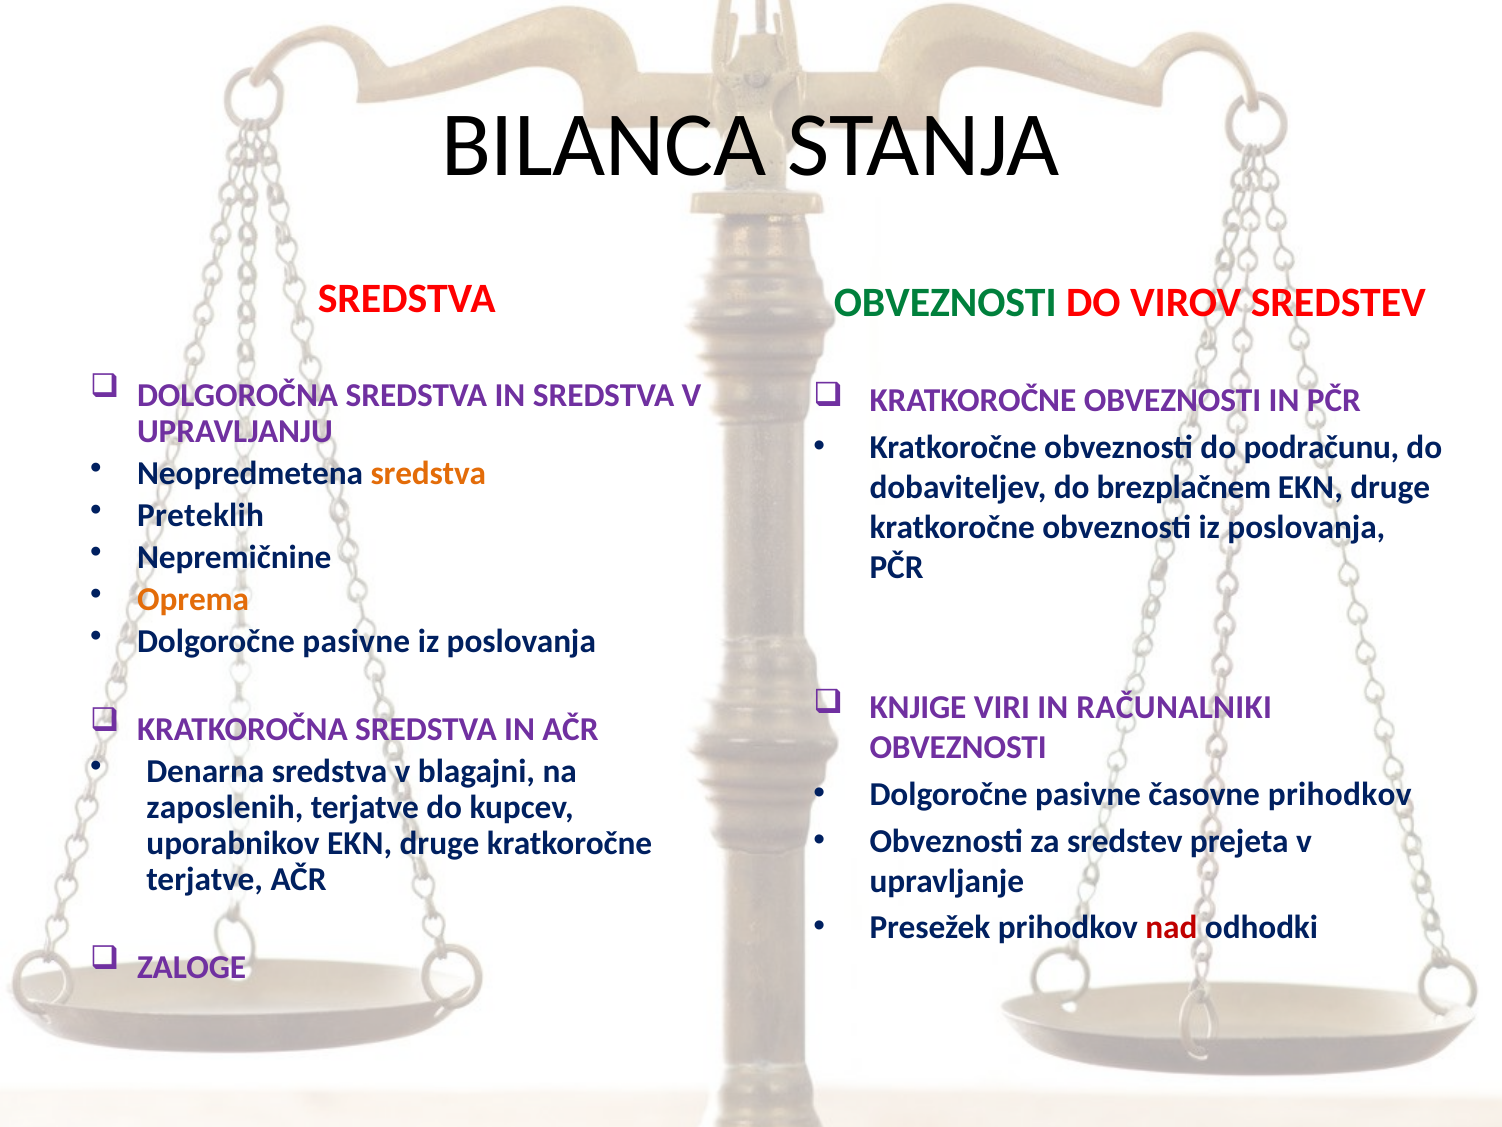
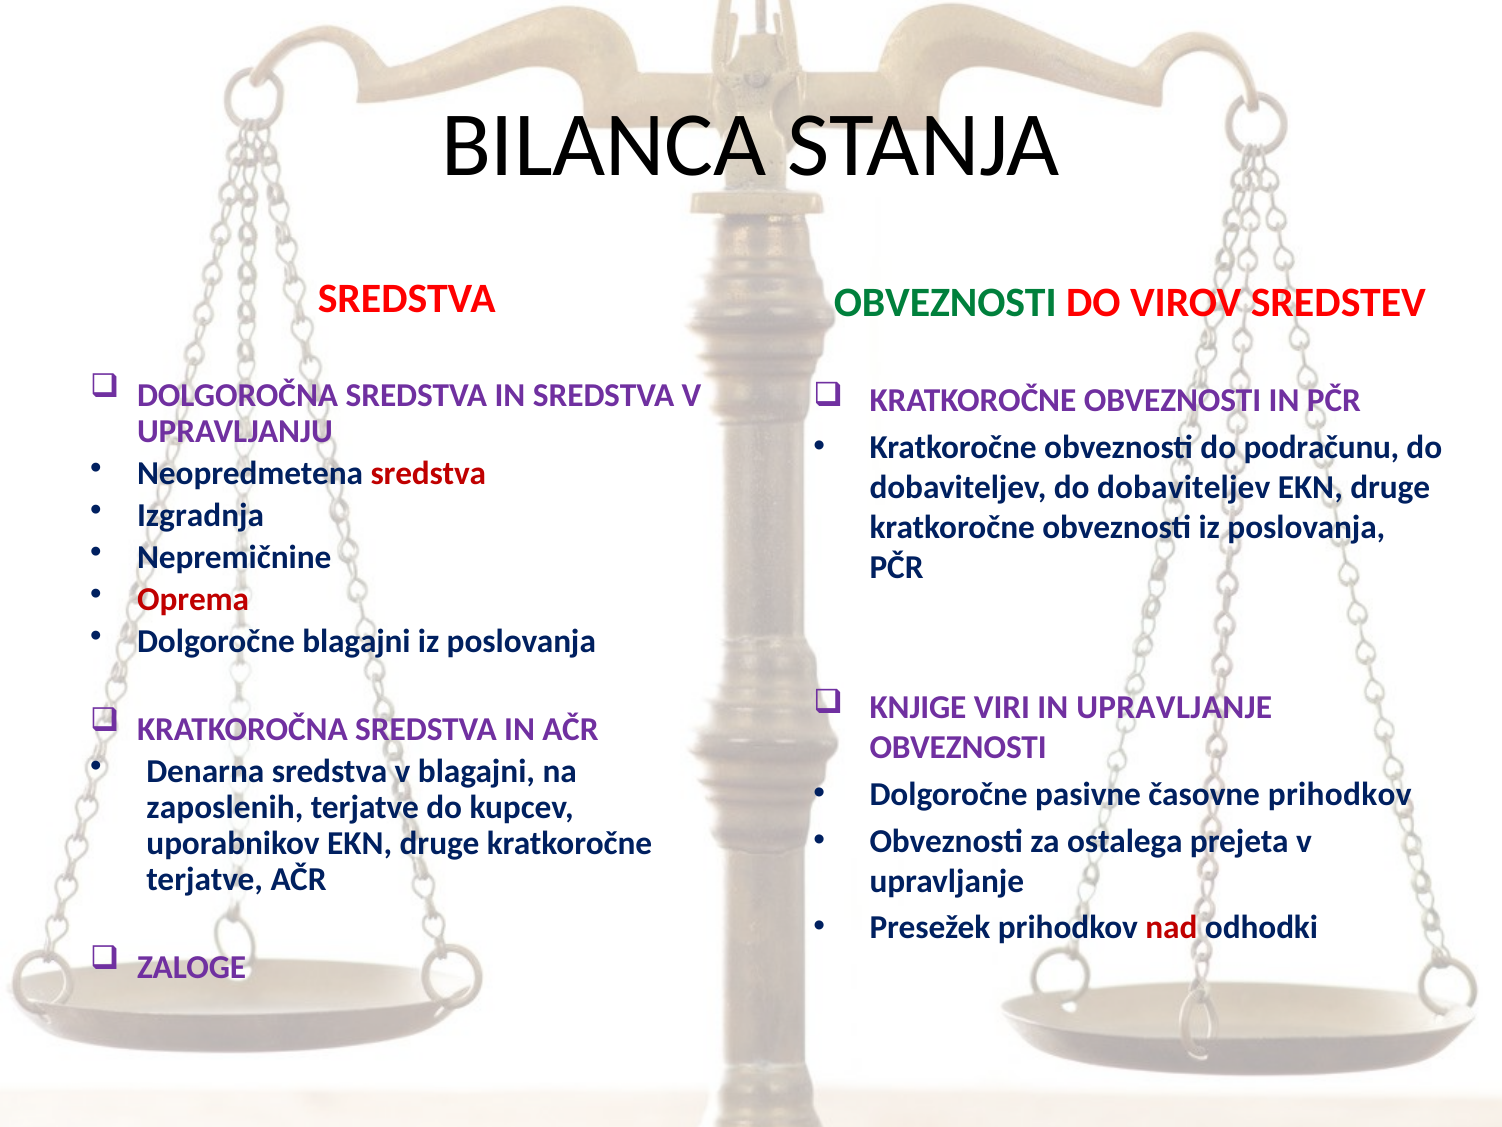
sredstva colour: orange -> red (428, 474)
dobaviteljev do brezplačnem: brezplačnem -> dobaviteljev (1184, 487)
Preteklih: Preteklih -> Izgradnja (201, 516)
Oprema colour: orange -> red (193, 599)
pasivne: pasivne -> blagajni (357, 641)
IN RAČUNALNIKI: RAČUNALNIKI -> UPRAVLJANJE (1174, 707)
za sredstev: sredstev -> ostalega (1125, 841)
